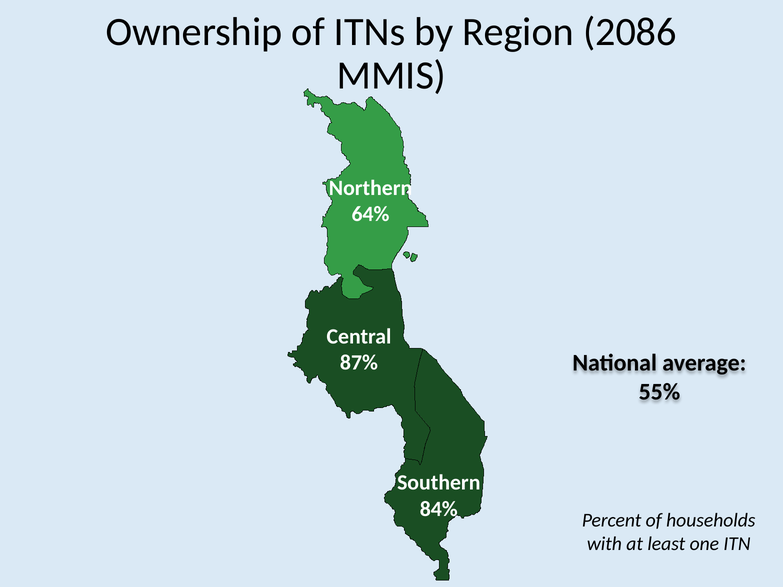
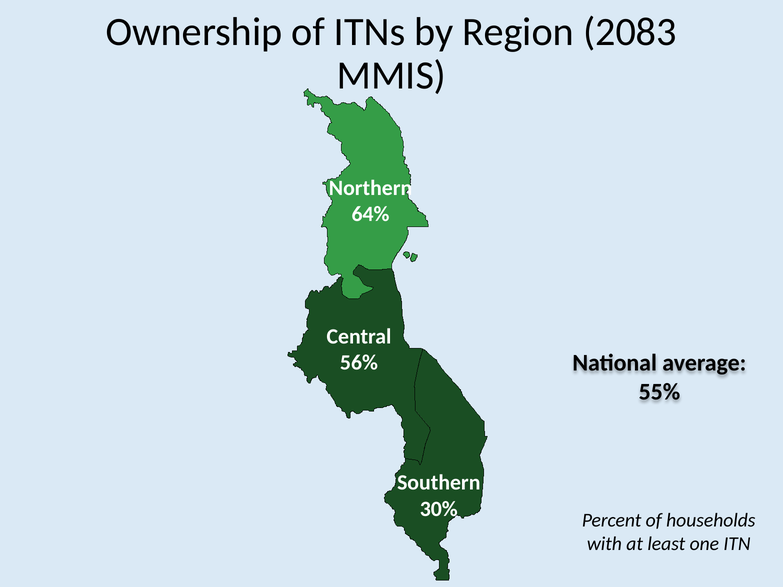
2086: 2086 -> 2083 (630, 32)
87%: 87% -> 56% (359, 363)
84%: 84% -> 30% (439, 509)
